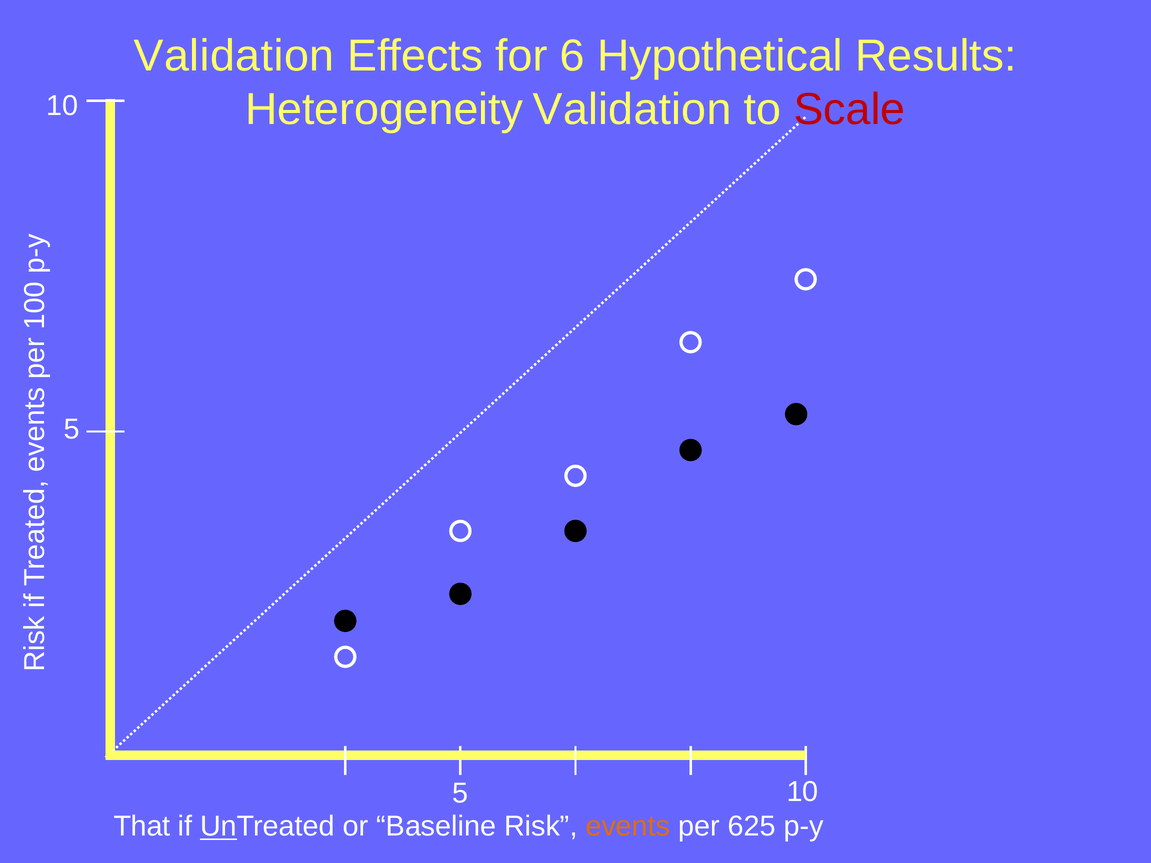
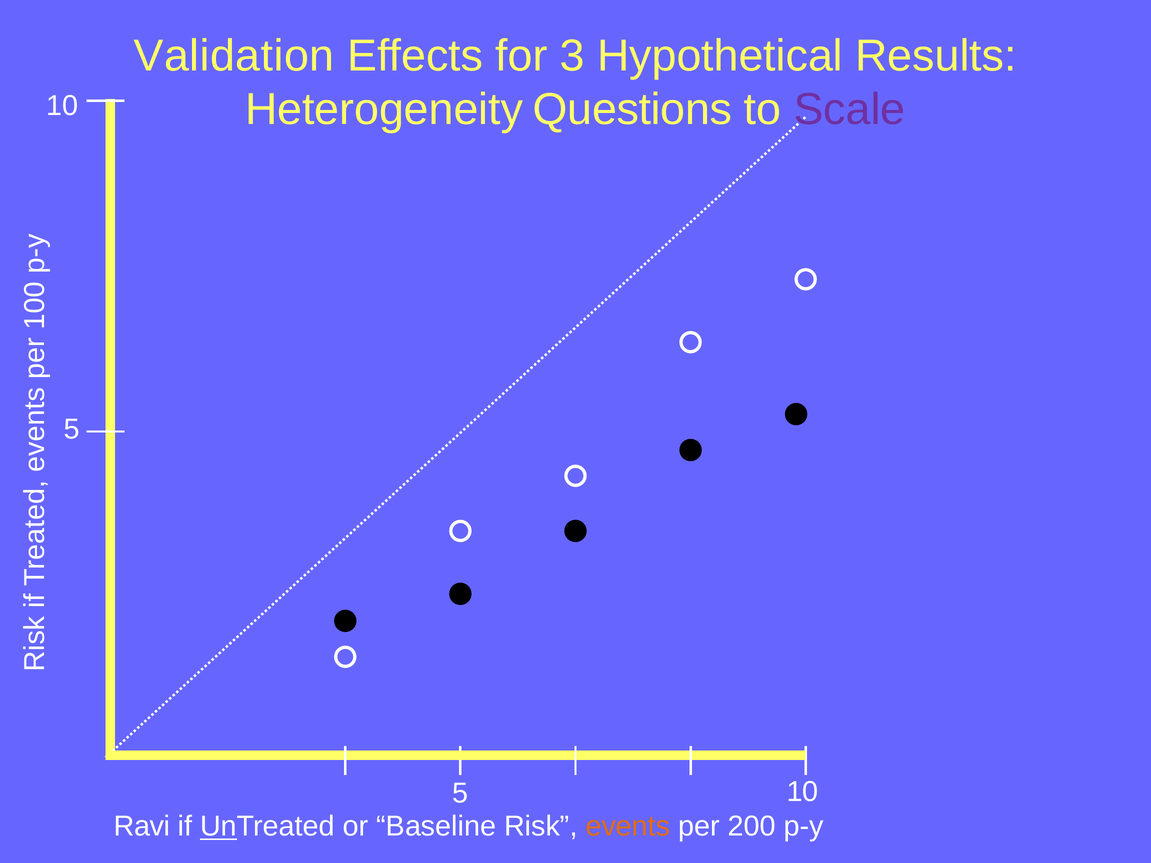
6: 6 -> 3 (572, 56)
Heterogeneity Validation: Validation -> Questions (633, 110)
Scale colour: red -> purple (849, 110)
That: That -> Ravi (142, 827)
625: 625 -> 200 (752, 827)
